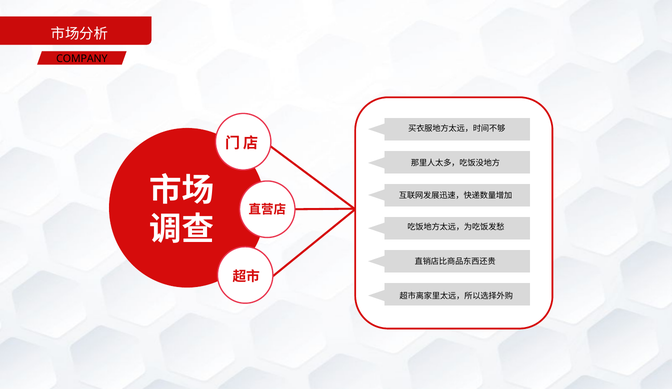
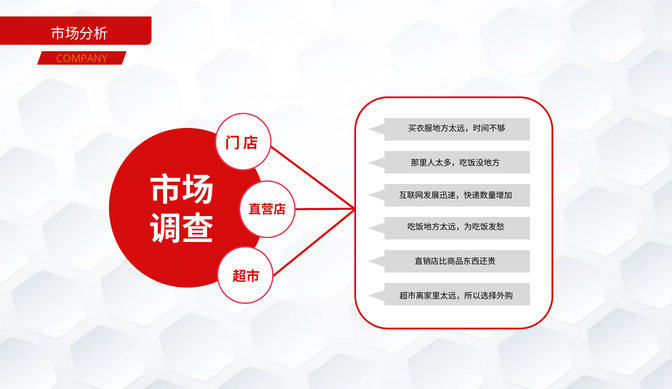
COMPANY colour: black -> orange (82, 59)
